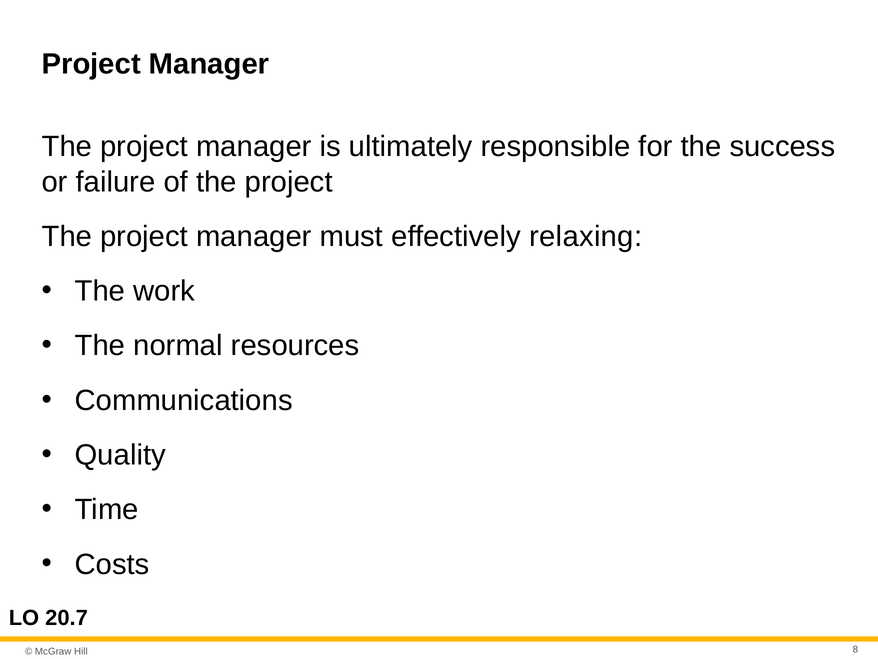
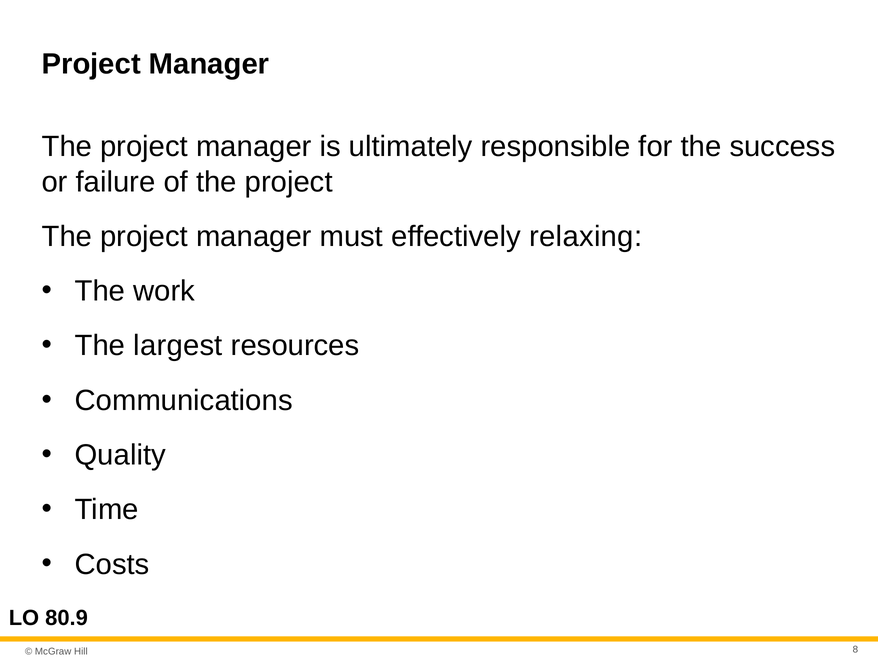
normal: normal -> largest (178, 346)
20.7: 20.7 -> 80.9 (67, 617)
